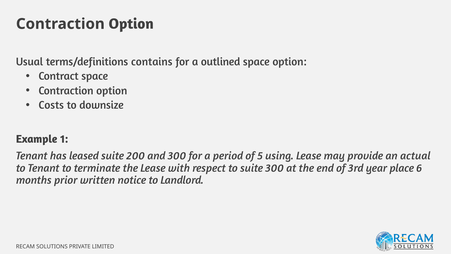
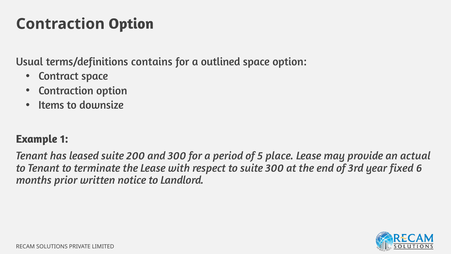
Costs: Costs -> Items (51, 105)
using: using -> place (279, 156)
place: place -> fixed (402, 168)
